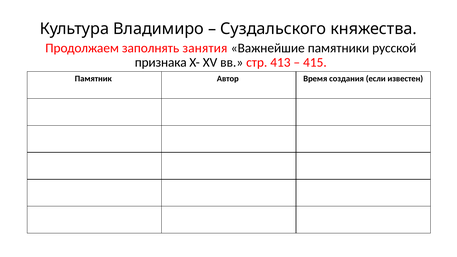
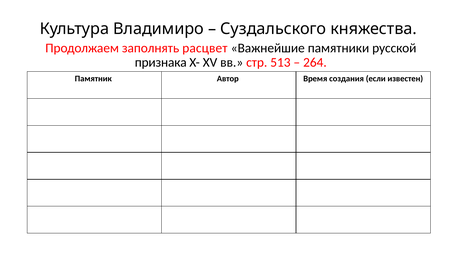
занятия: занятия -> расцвет (205, 48)
413: 413 -> 513 (280, 62)
415: 415 -> 264 (315, 62)
